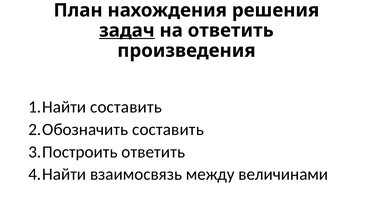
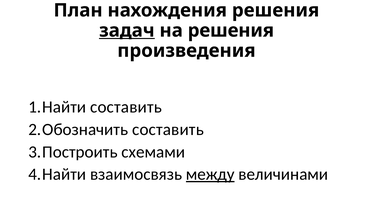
на ответить: ответить -> решения (231, 30)
ответить: ответить -> схемами (153, 152)
между underline: none -> present (210, 174)
